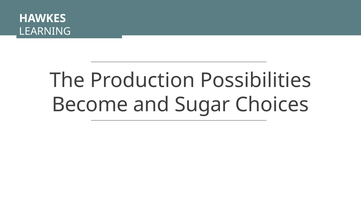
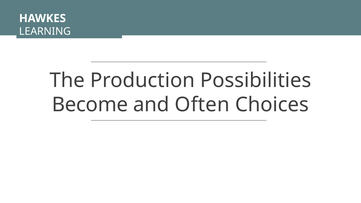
Sugar: Sugar -> Often (202, 105)
